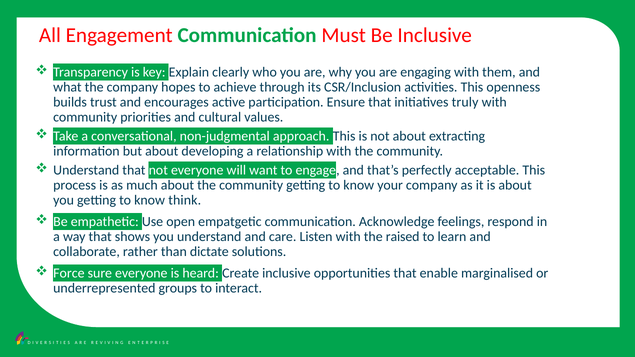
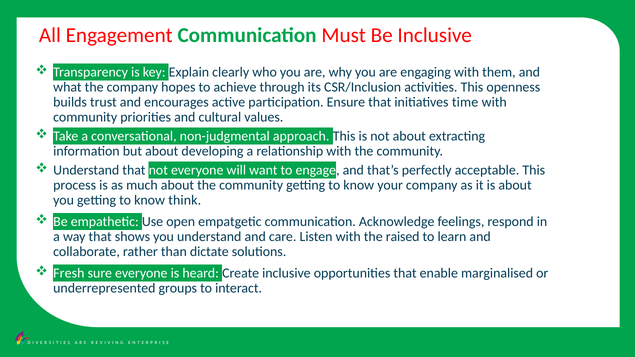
truly: truly -> time (465, 102)
Force: Force -> Fresh (69, 273)
